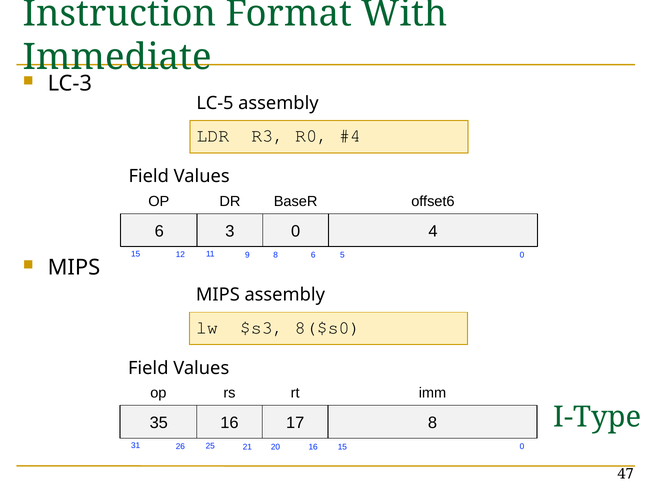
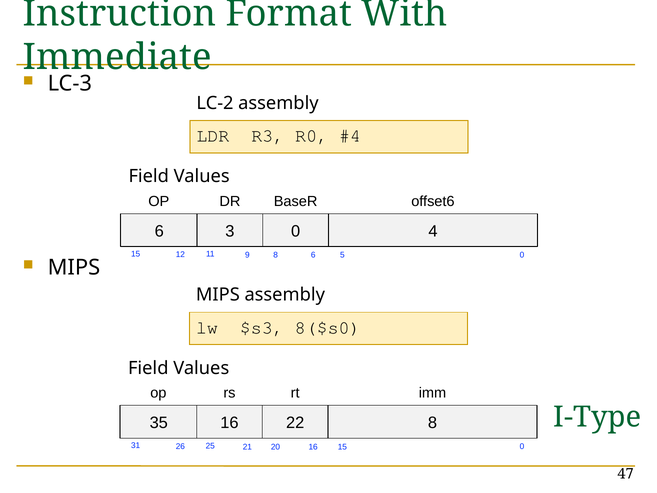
LC-5: LC-5 -> LC-2 (215, 103)
17: 17 -> 22 (295, 423)
